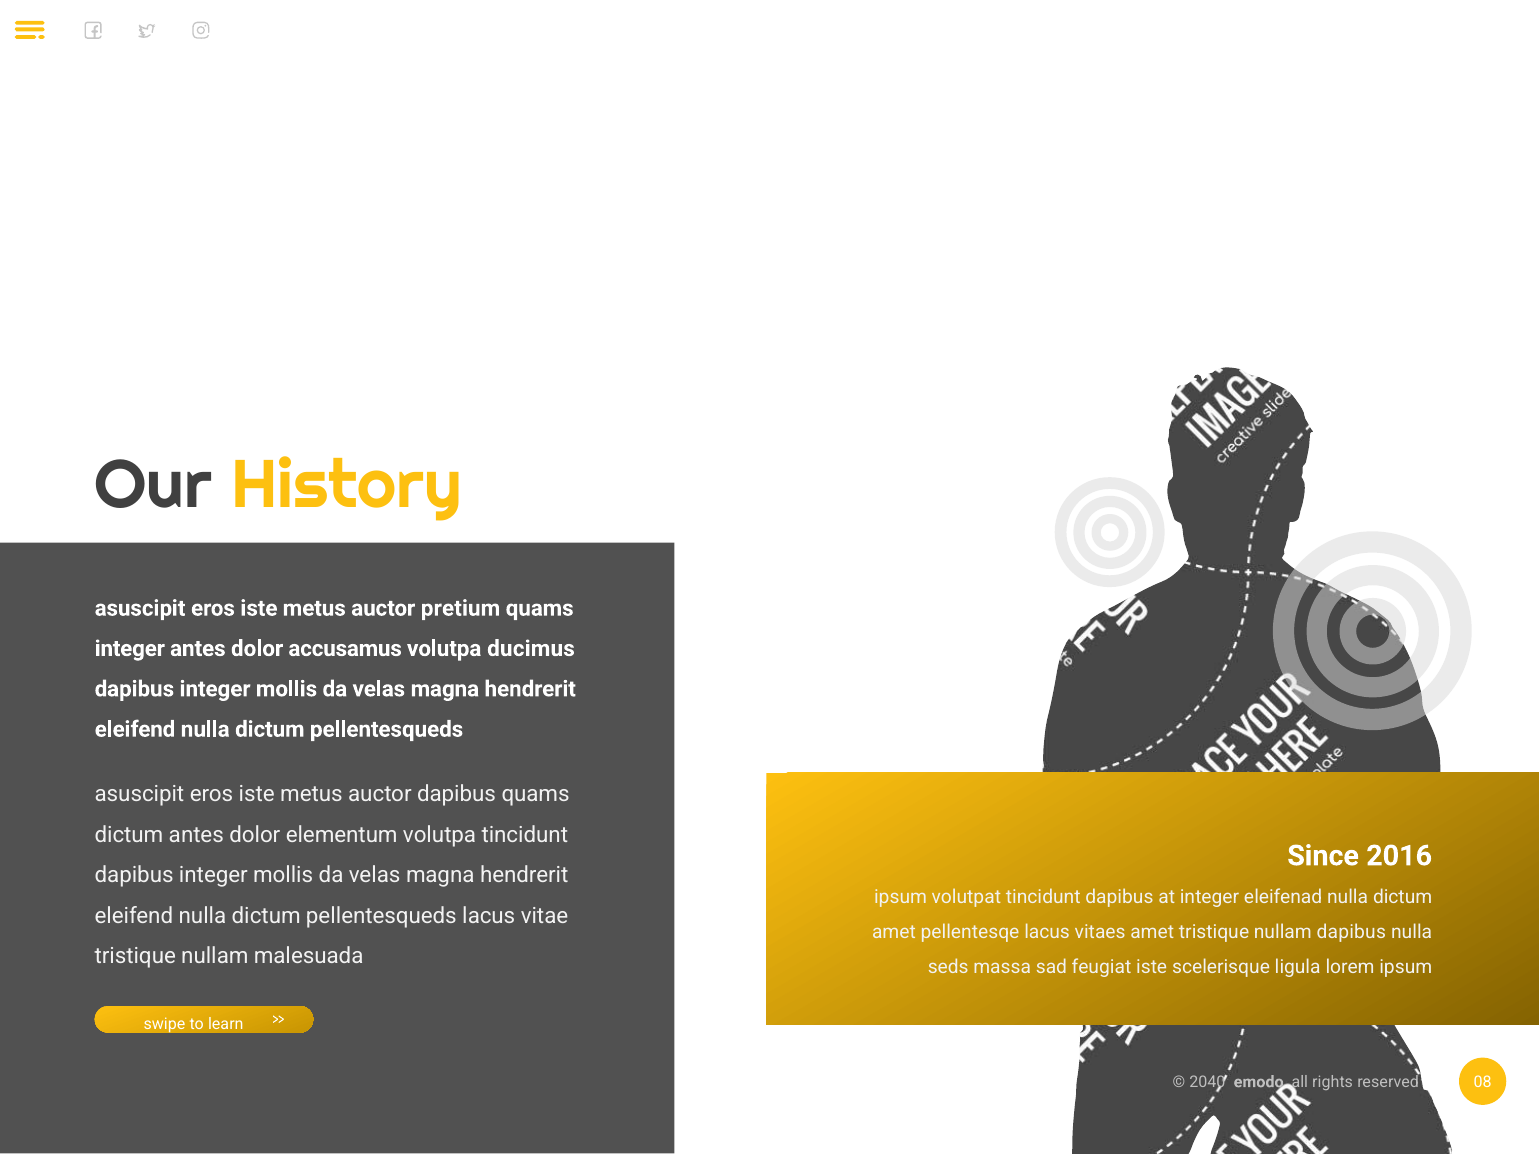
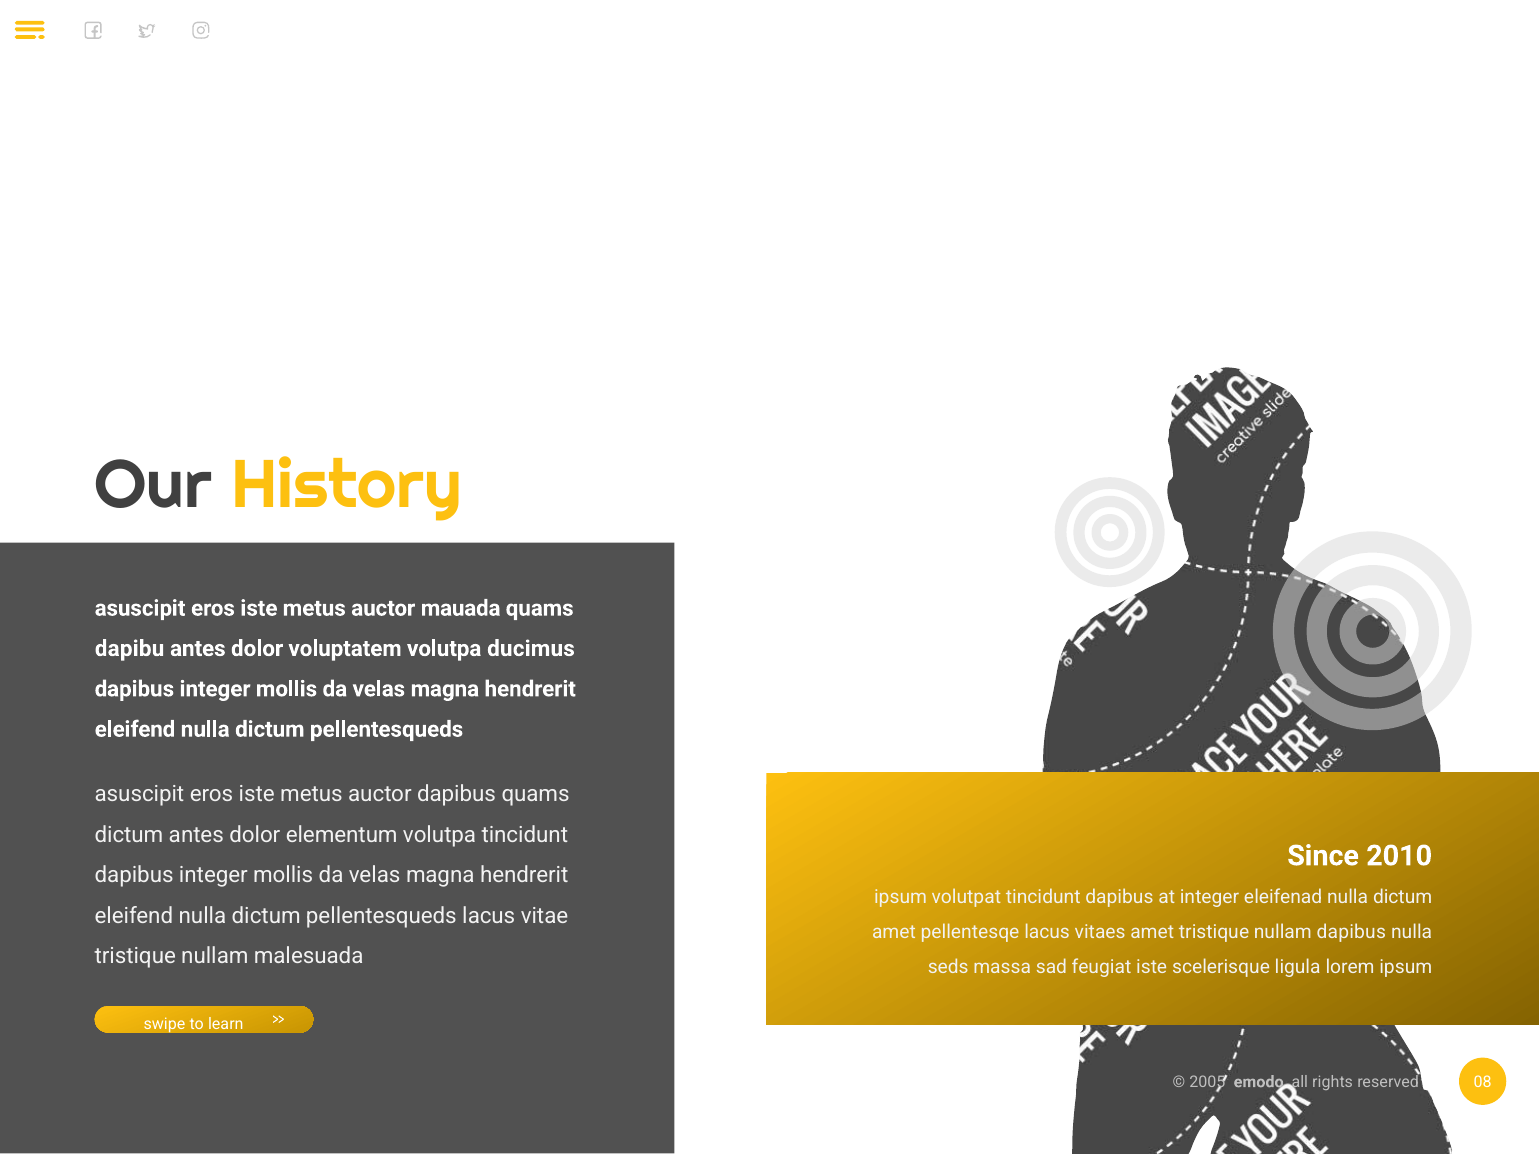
pretium: pretium -> mauada (461, 608)
integer: integer -> dapibu (130, 649)
accusamus: accusamus -> voluptatem (345, 649)
2016: 2016 -> 2010 (1399, 856)
2040: 2040 -> 2005 (1207, 1082)
